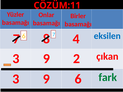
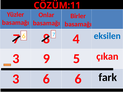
2: 2 -> 5 (76, 59)
9: 9 -> 6 (46, 79)
fark colour: green -> black (108, 78)
